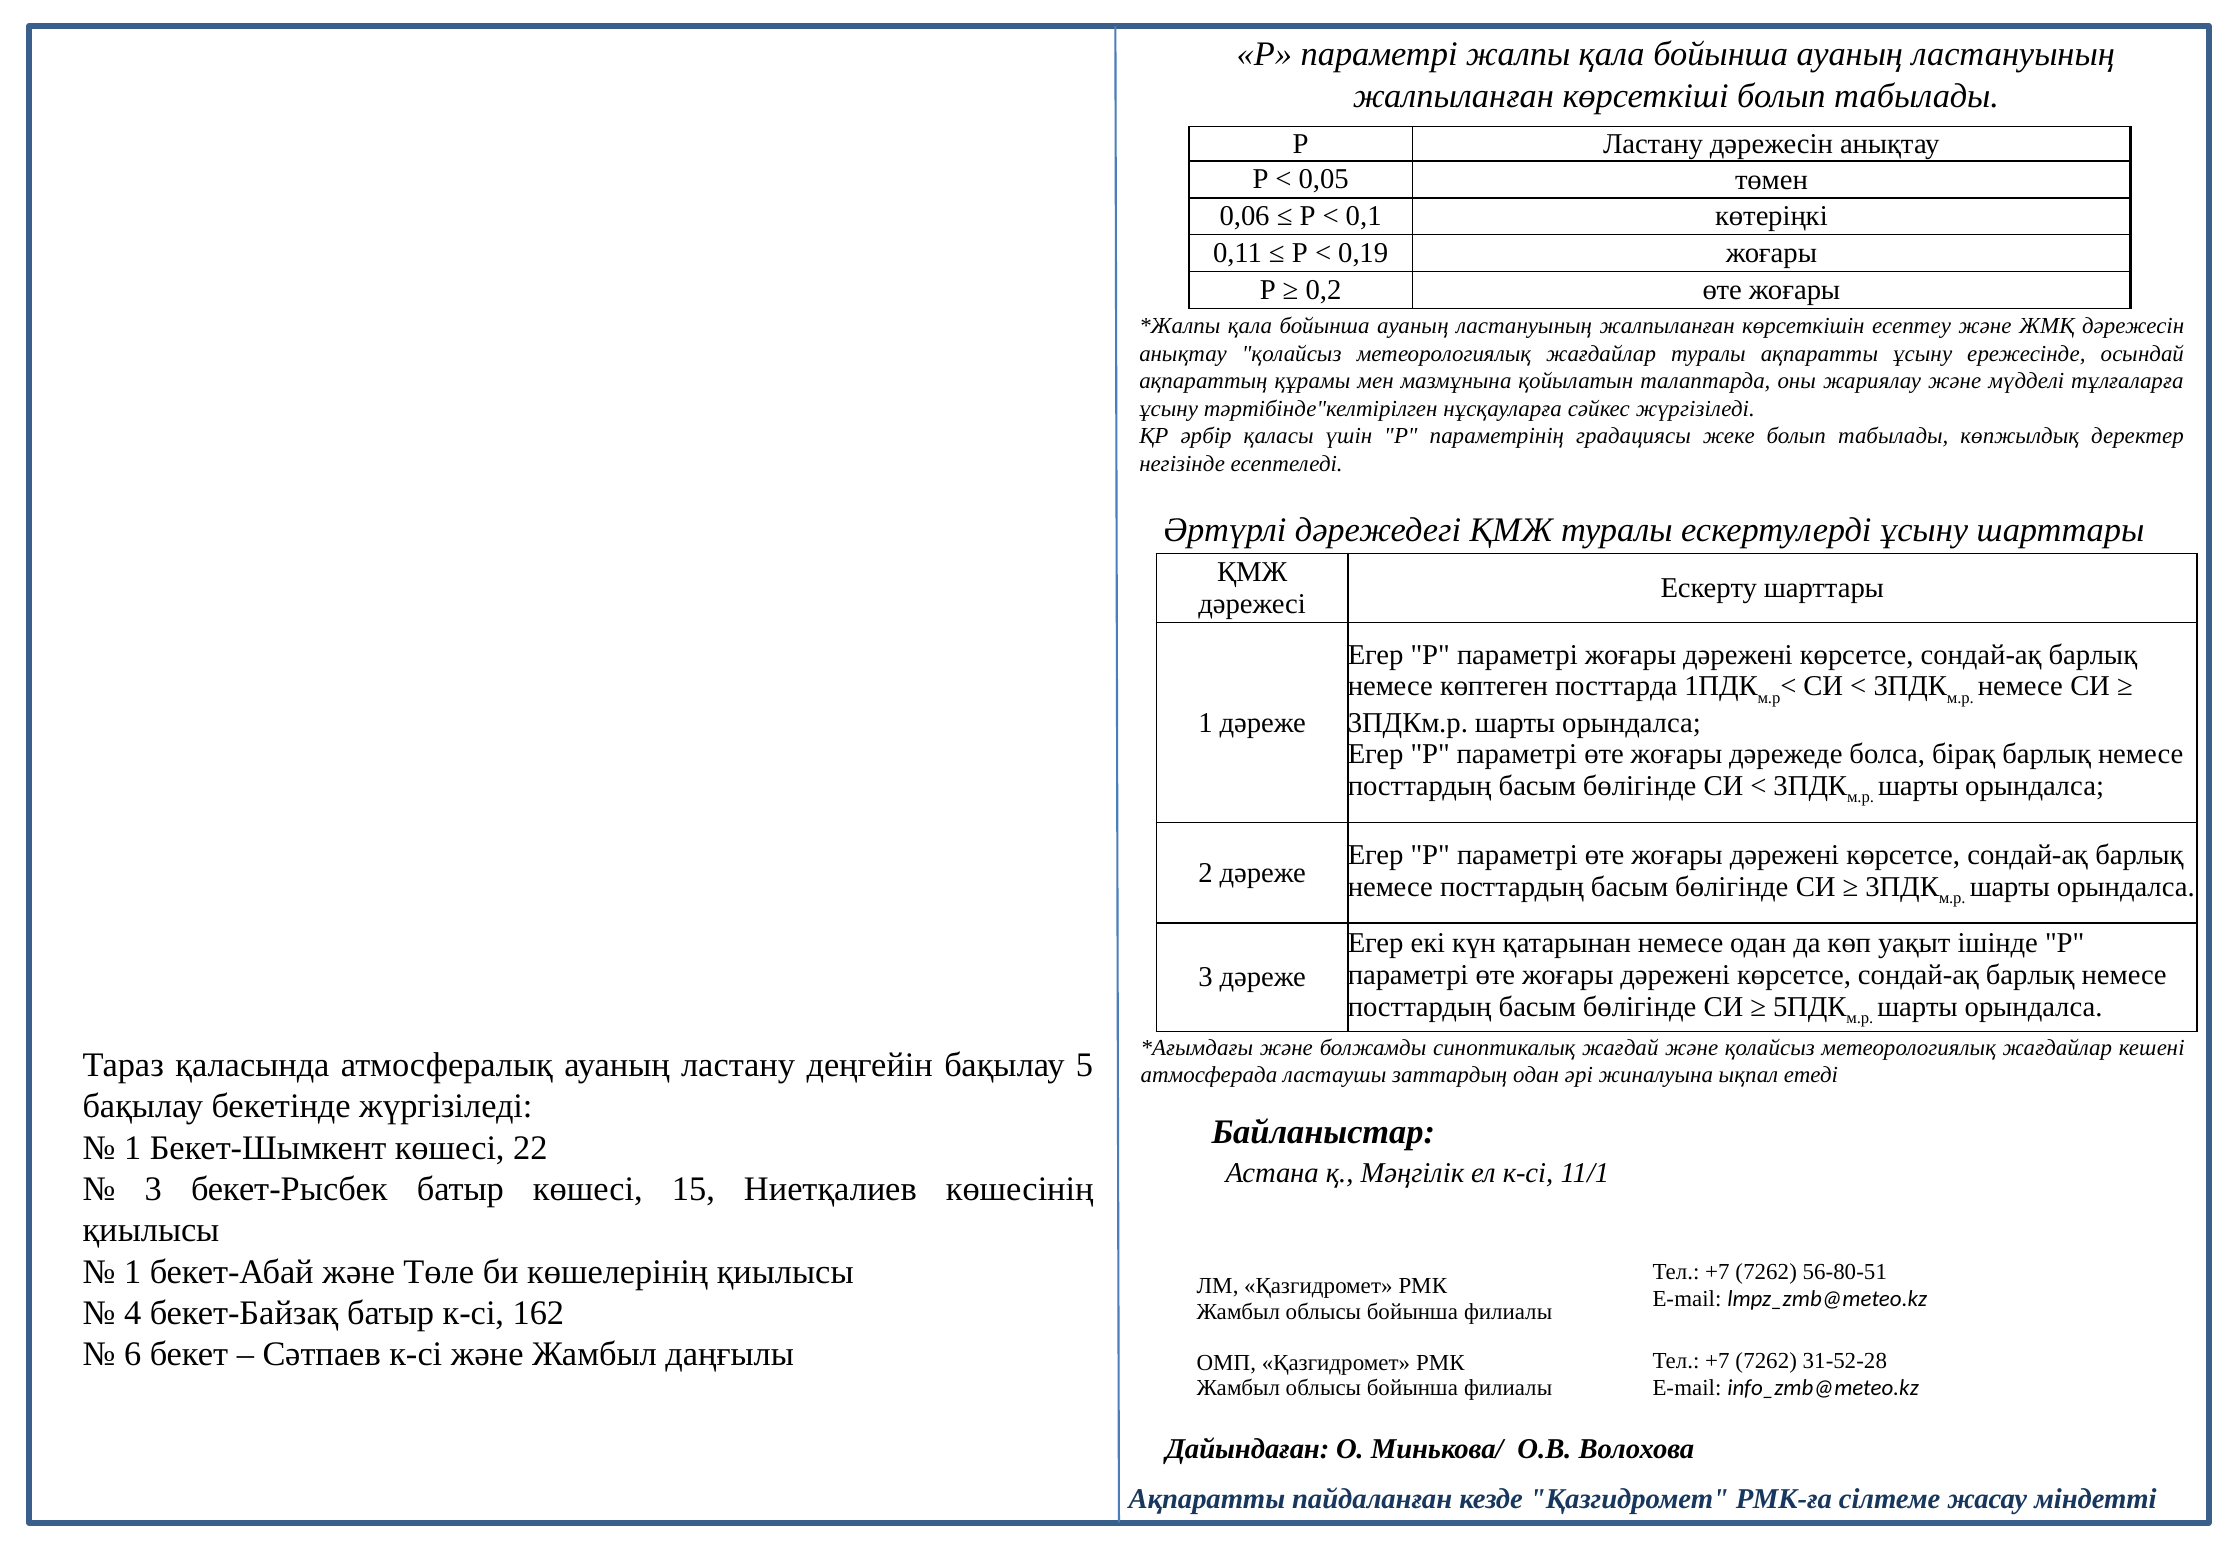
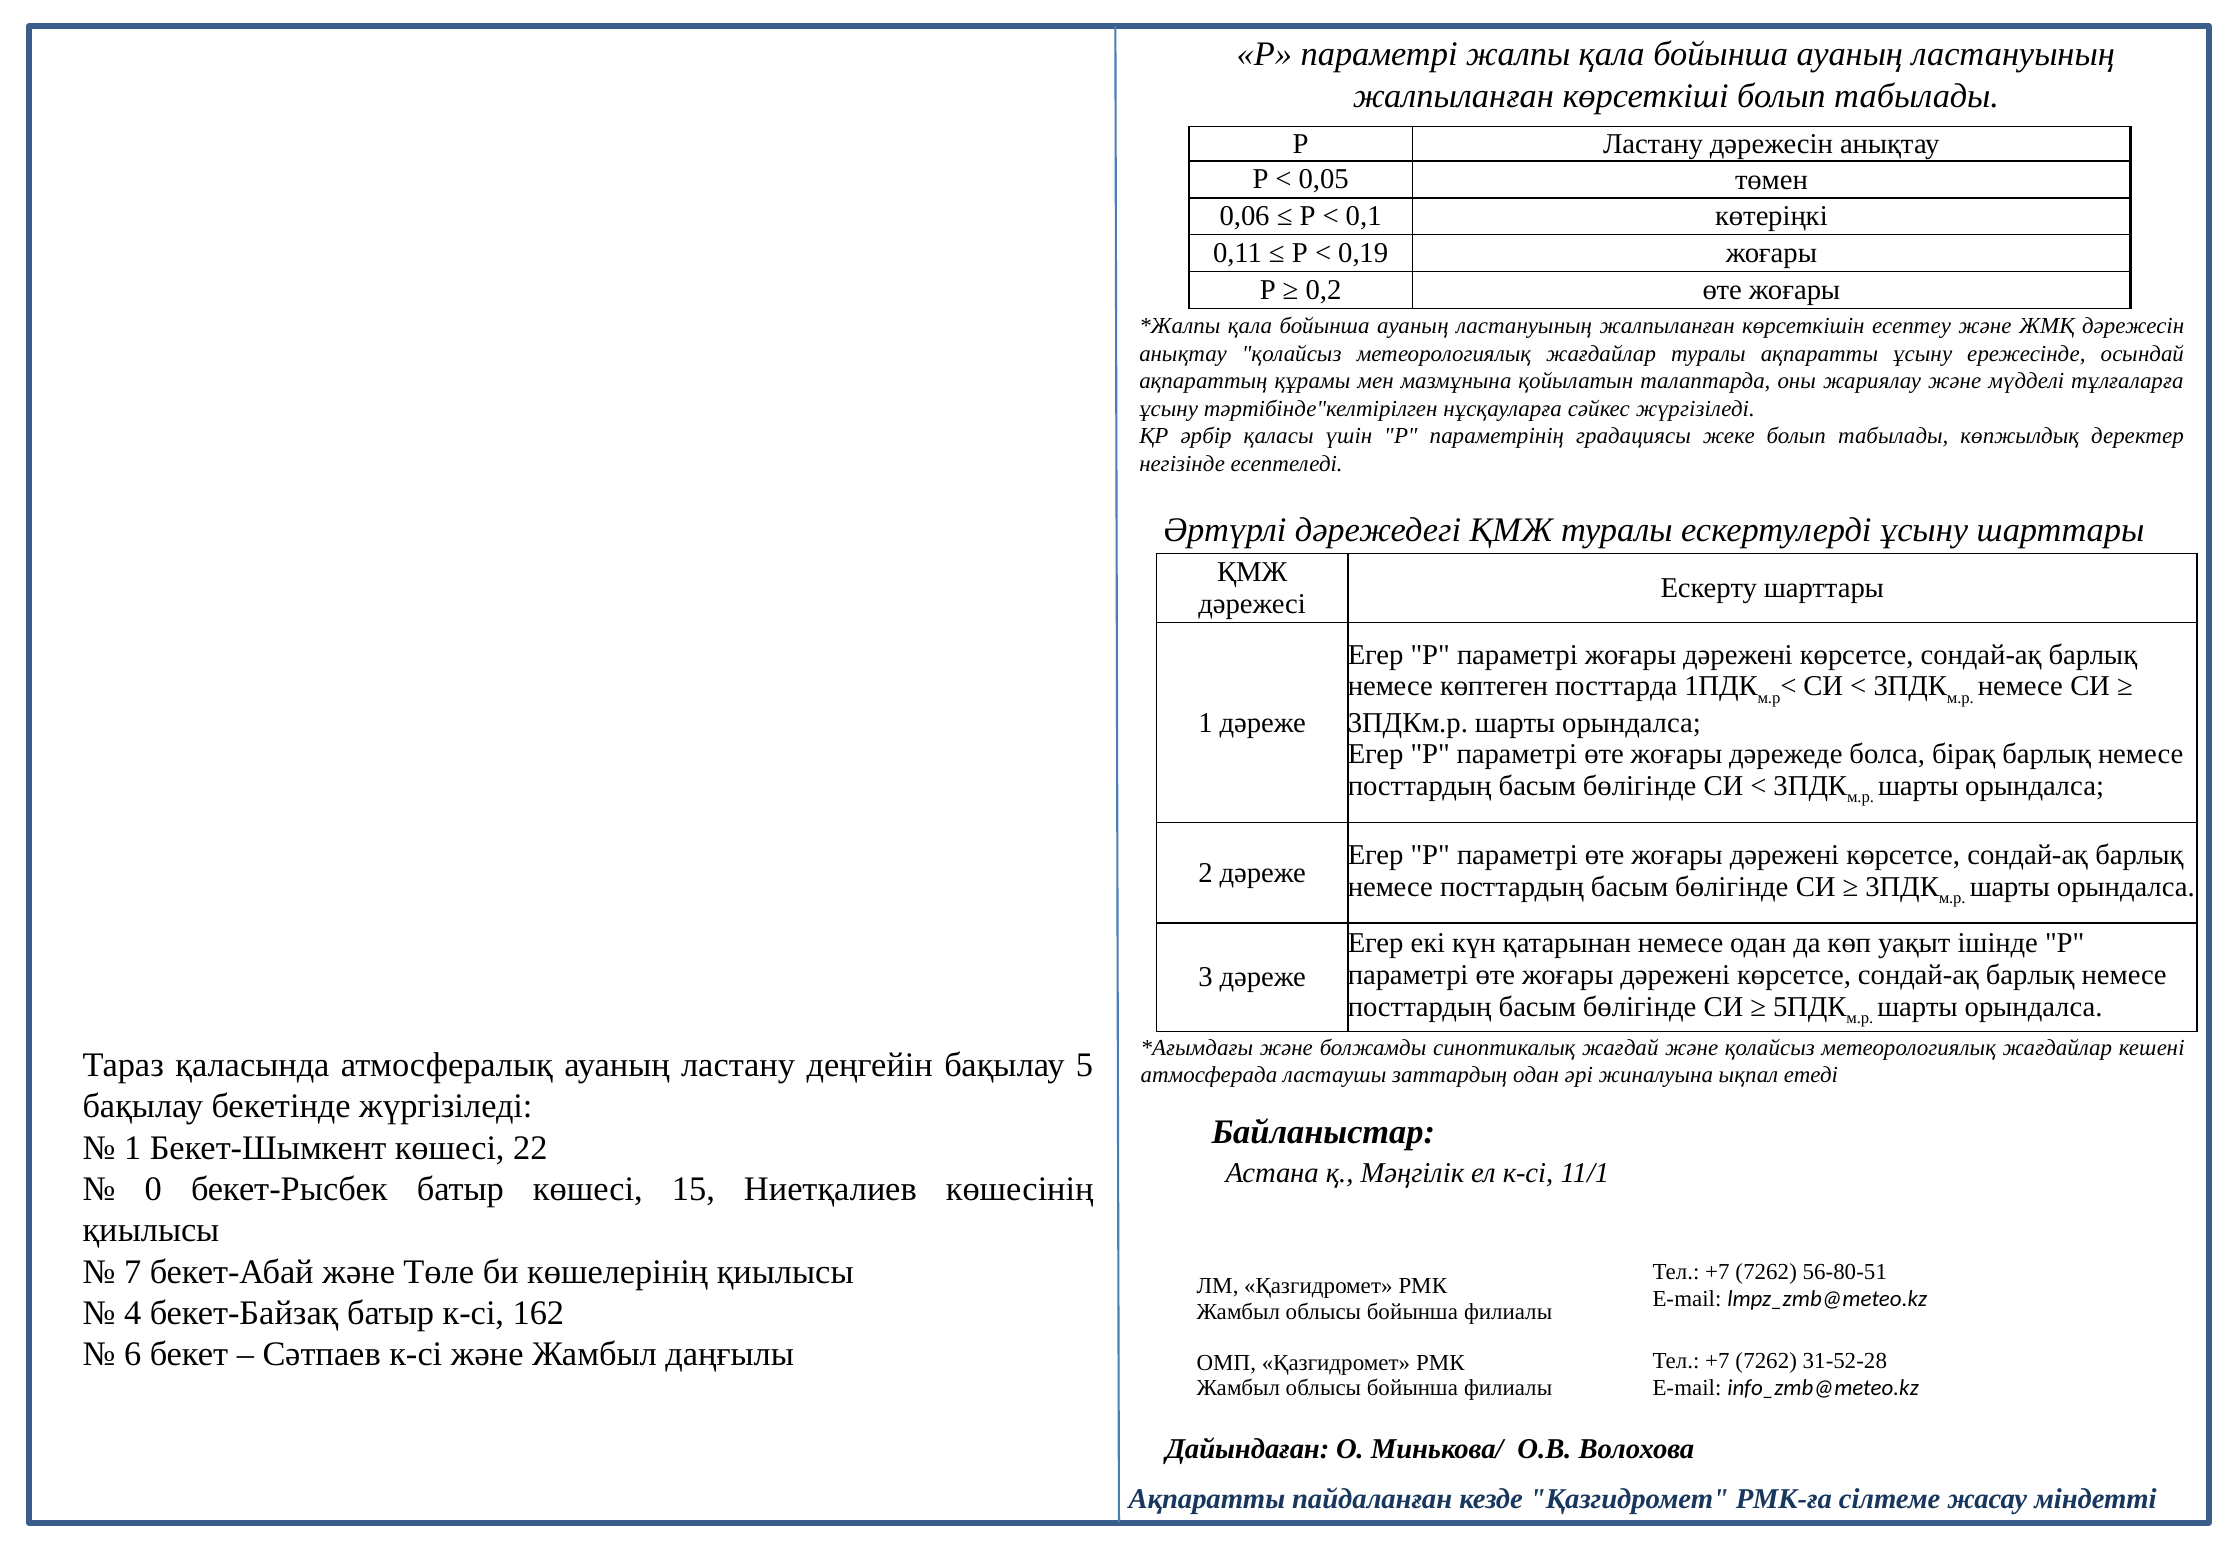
3: 3 -> 0 (153, 1189)
1: 1 -> 7 (133, 1272)
